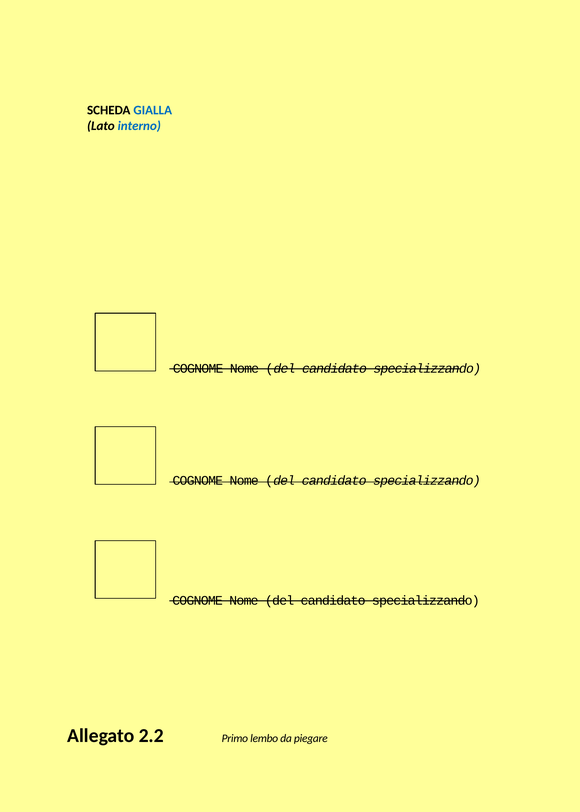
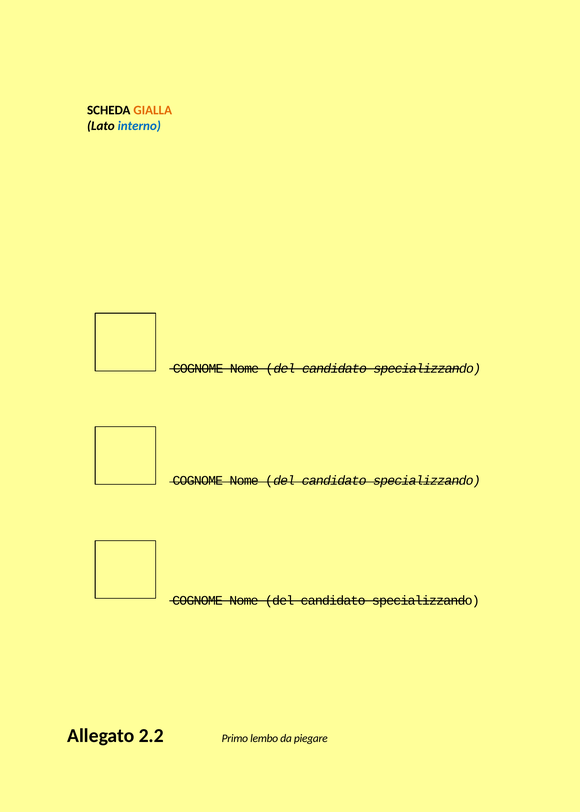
GIALLA colour: blue -> orange (153, 110)
